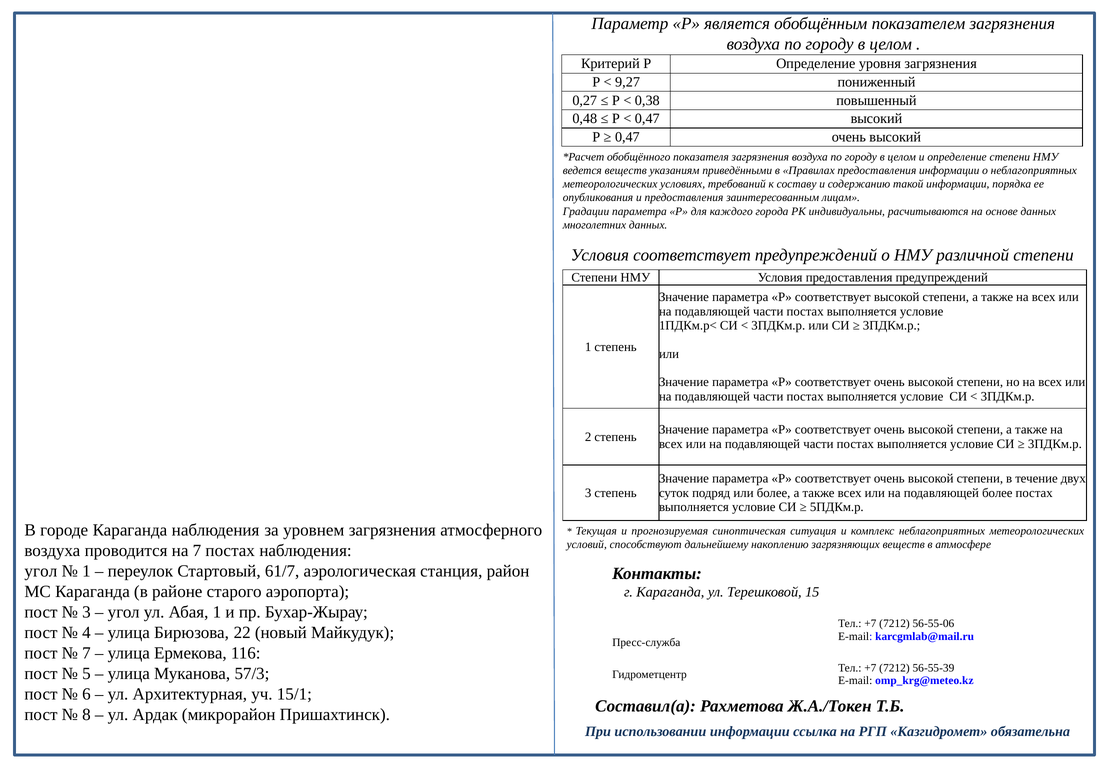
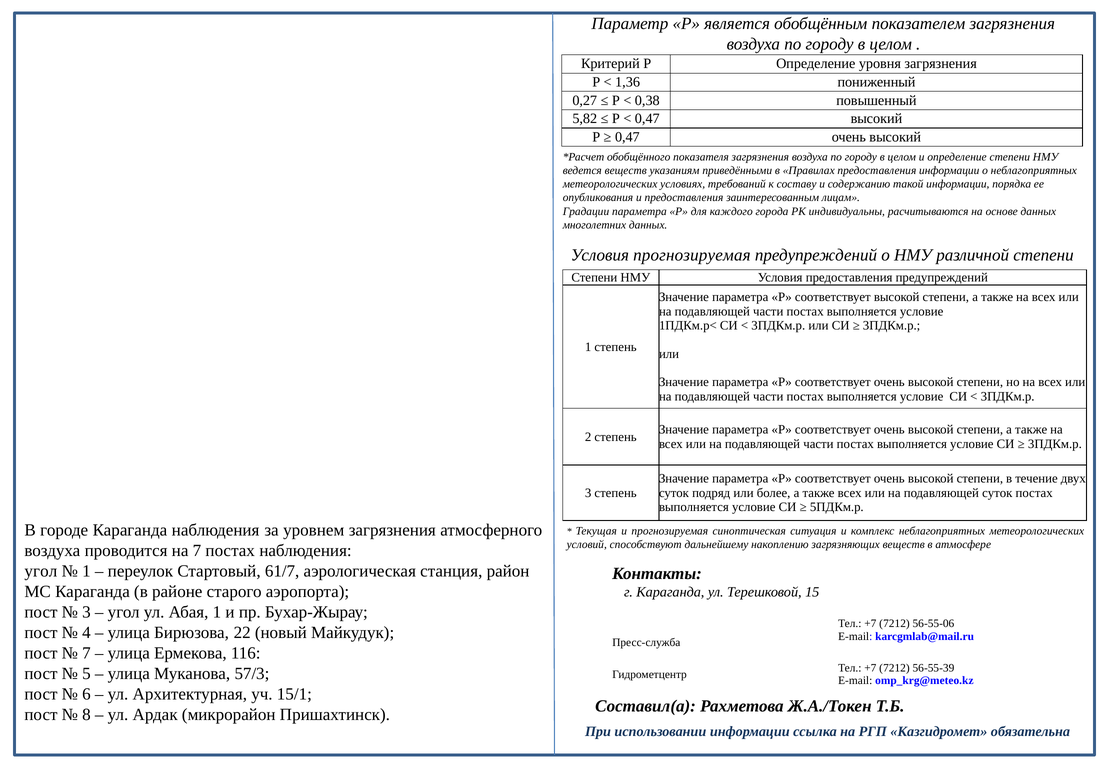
9,27: 9,27 -> 1,36 (628, 82)
0,48: 0,48 -> 5,82 (585, 119)
Условия соответствует: соответствует -> прогнозируемая (692, 255)
подавляющей более: более -> суток (997, 493)
